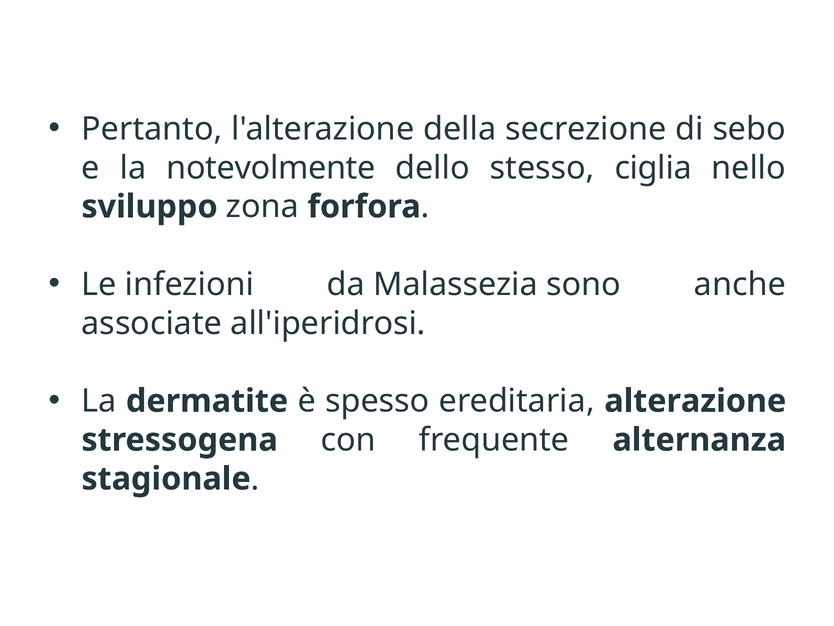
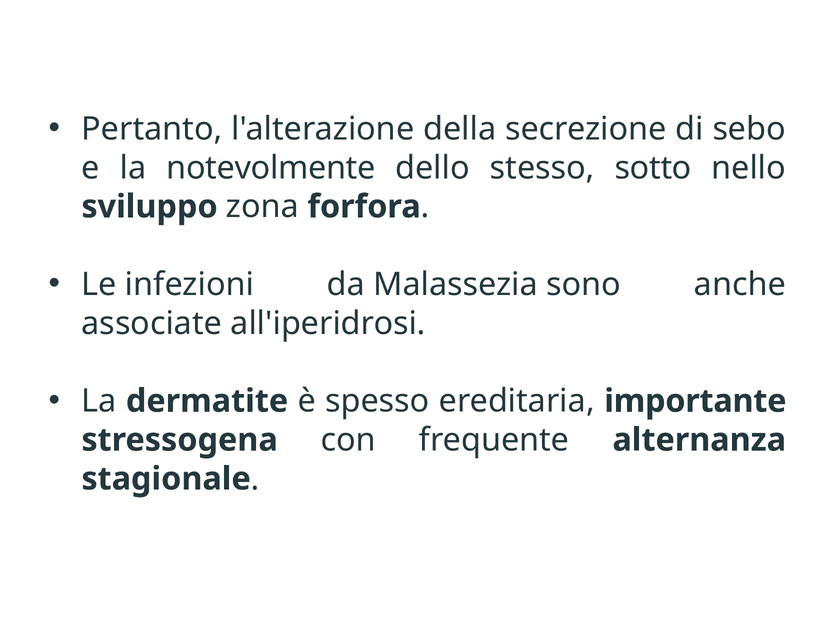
ciglia: ciglia -> sotto (653, 168)
alterazione: alterazione -> importante (695, 401)
